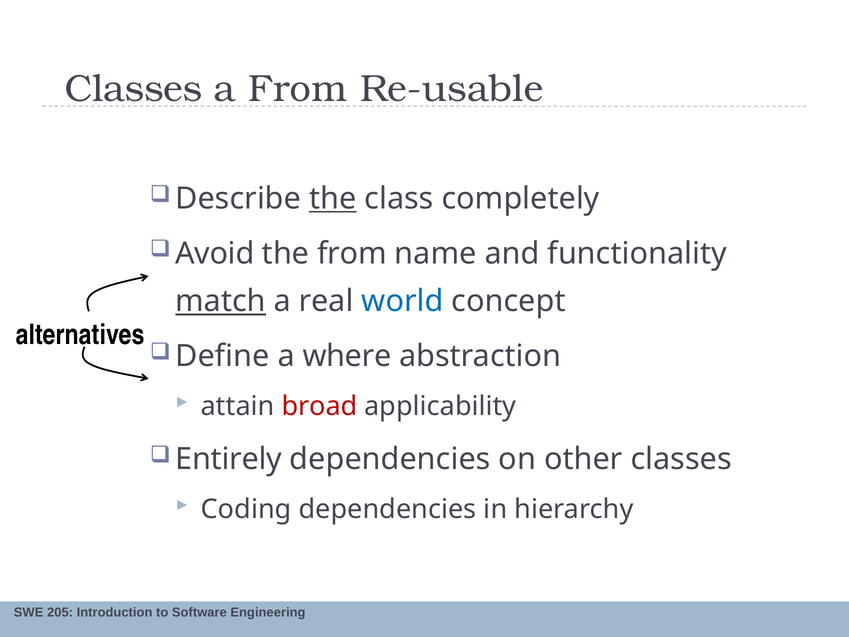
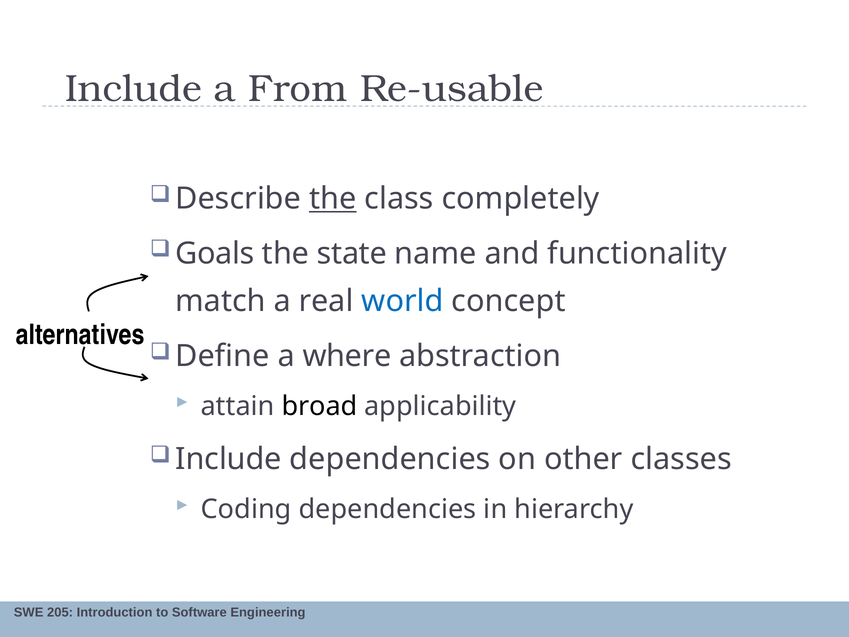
Classes: Classes -> Include (133, 89)
Avoid: Avoid -> Goals (215, 253)
the from: from -> state (352, 253)
match underline: present -> none (221, 301)
broad colour: red -> black (319, 406)
Entirely: Entirely -> Include (228, 459)
